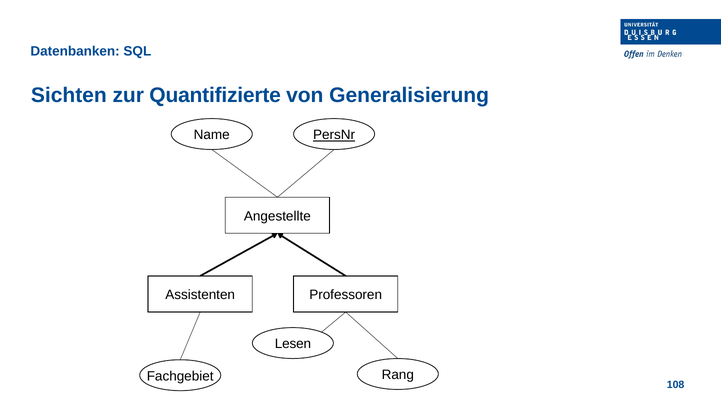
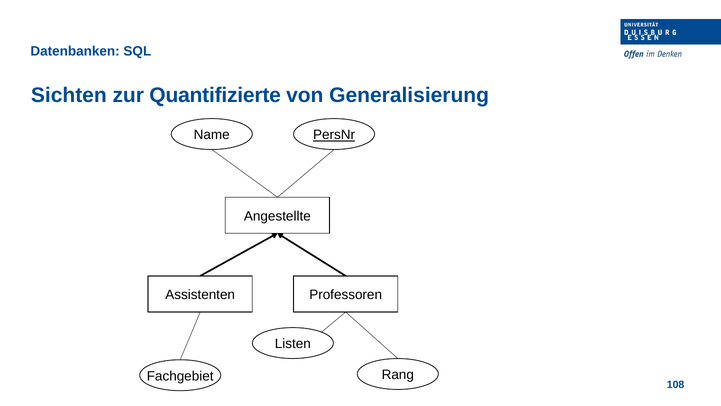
Lesen: Lesen -> Listen (293, 344)
